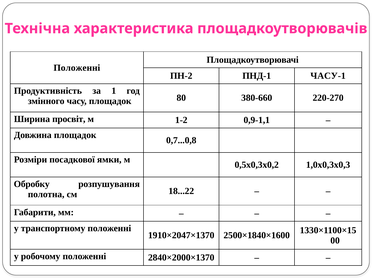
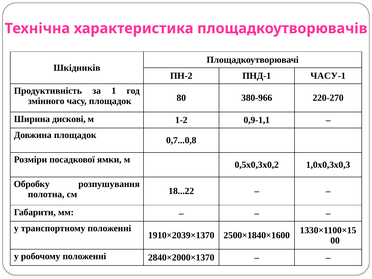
Положенні: Положенні -> Шкідників (77, 68)
380-660: 380-660 -> 380-966 (257, 98)
просвіт: просвіт -> дискові (69, 119)
1910×2047×1370: 1910×2047×1370 -> 1910×2039×1370 (181, 235)
